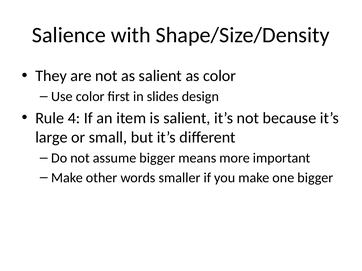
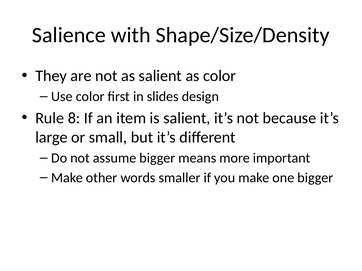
4: 4 -> 8 (74, 118)
